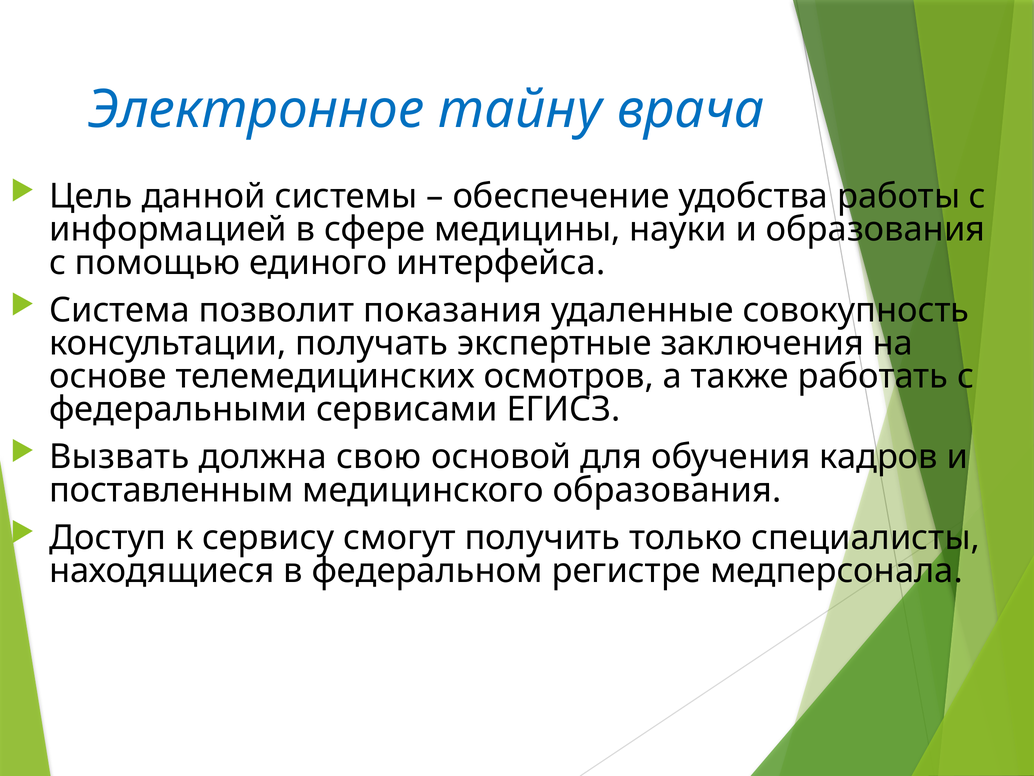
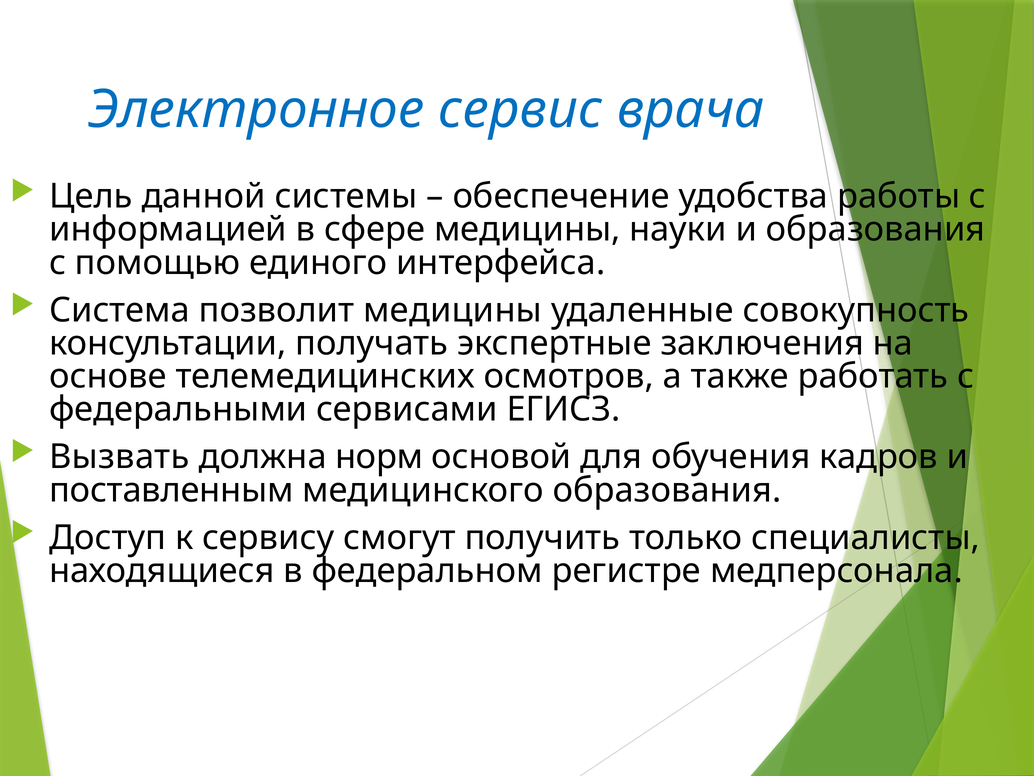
тайну: тайну -> сервис (520, 110)
позволит показания: показания -> медицины (453, 310)
свою: свою -> норм (379, 457)
